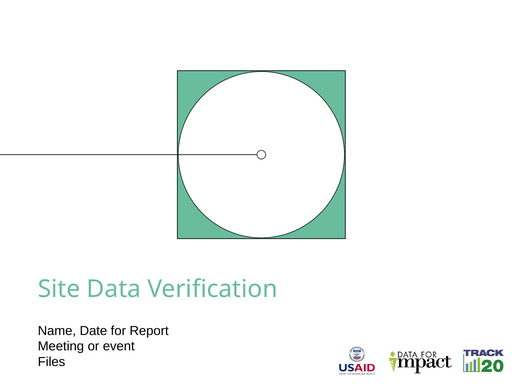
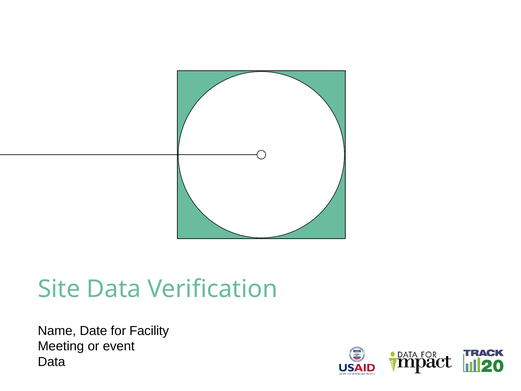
Report: Report -> Facility (149, 330)
Files: Files -> Data (52, 362)
